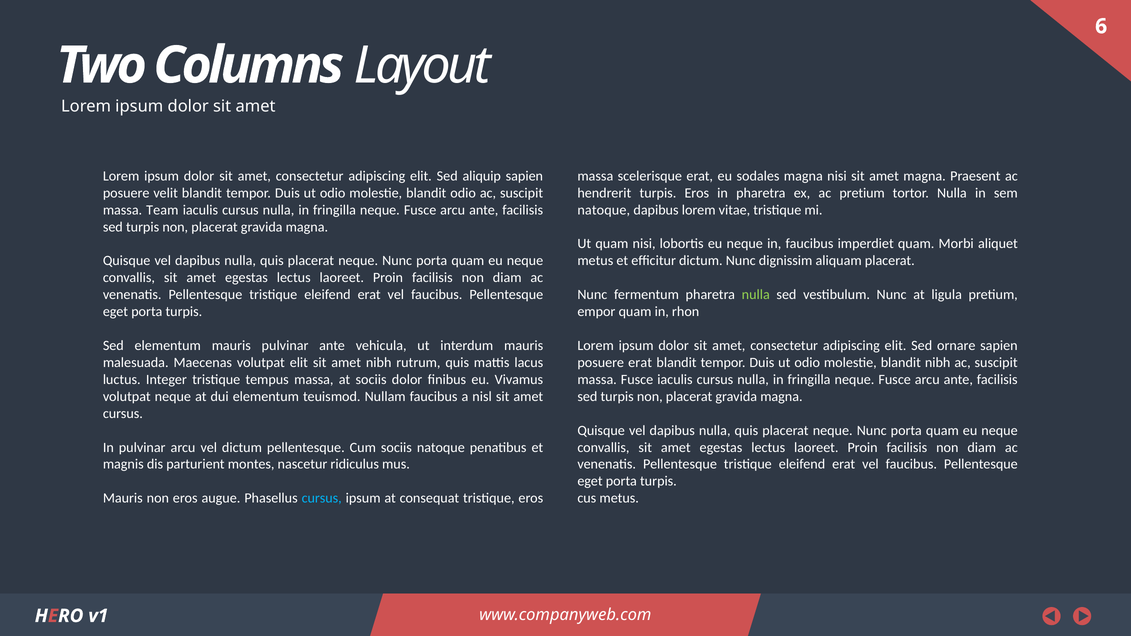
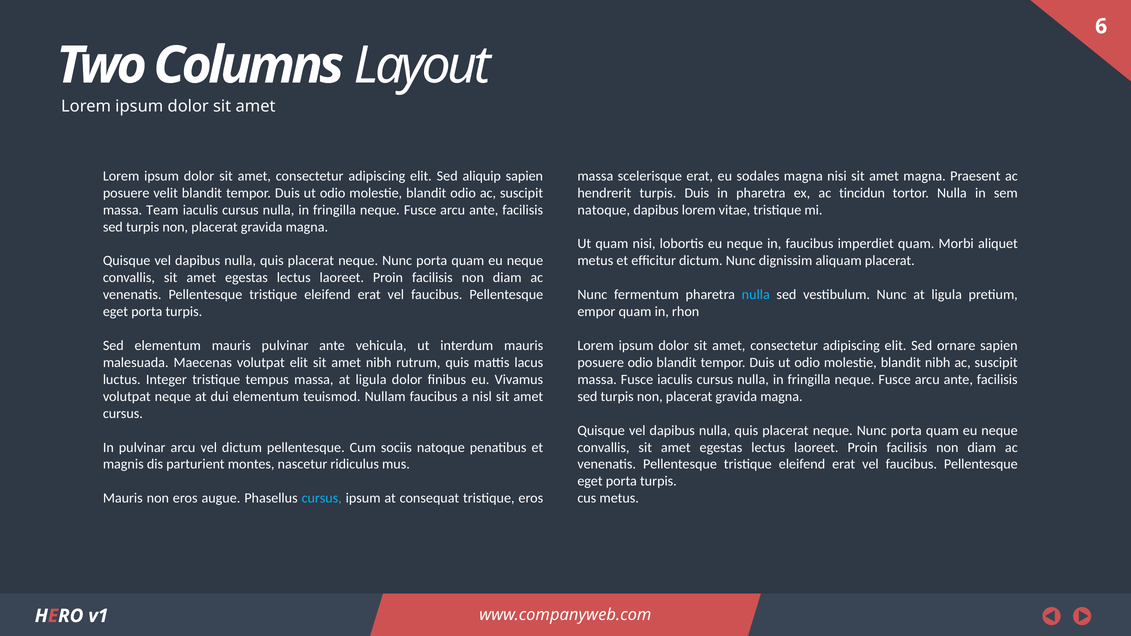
turpis Eros: Eros -> Duis (697, 193)
ac pretium: pretium -> tincidun (862, 193)
nulla colour: light green -> light blue (756, 295)
posuere erat: erat -> odio (640, 363)
massa at sociis: sociis -> ligula (371, 380)
